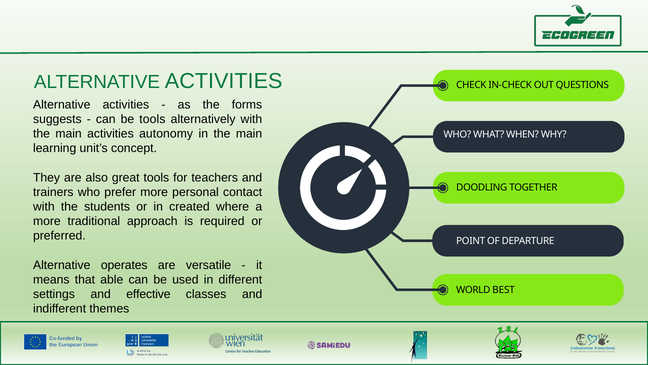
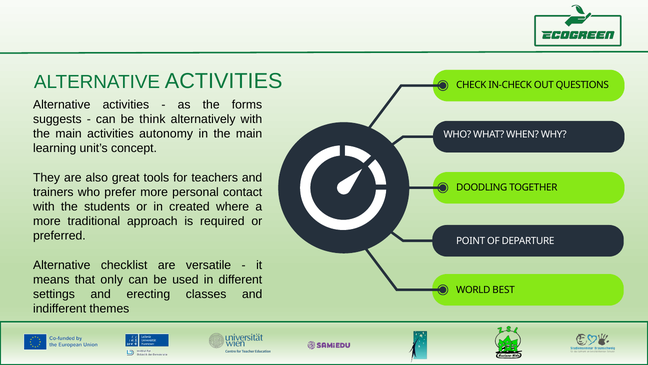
be tools: tools -> think (152, 119)
operates: operates -> checklist (124, 265)
able: able -> only (112, 279)
effective: effective -> erecting (148, 294)
